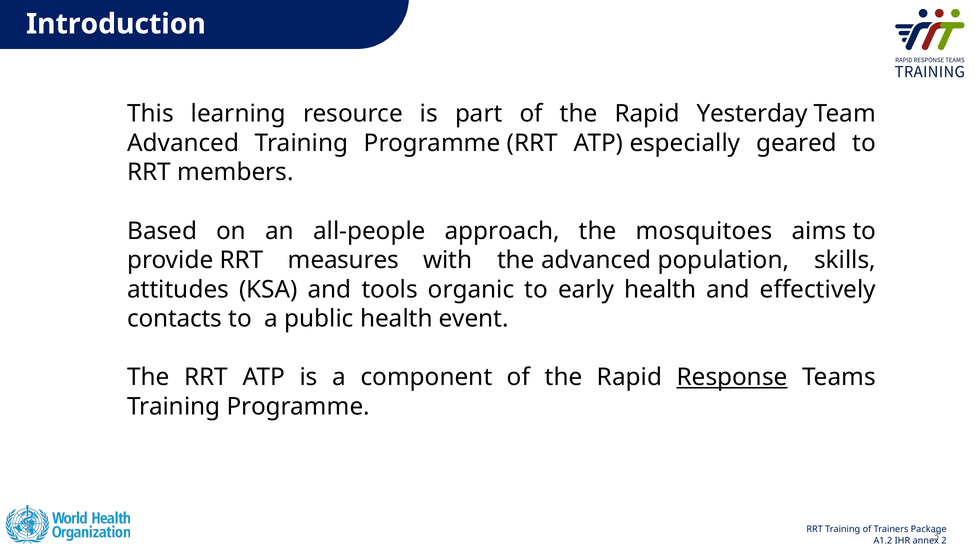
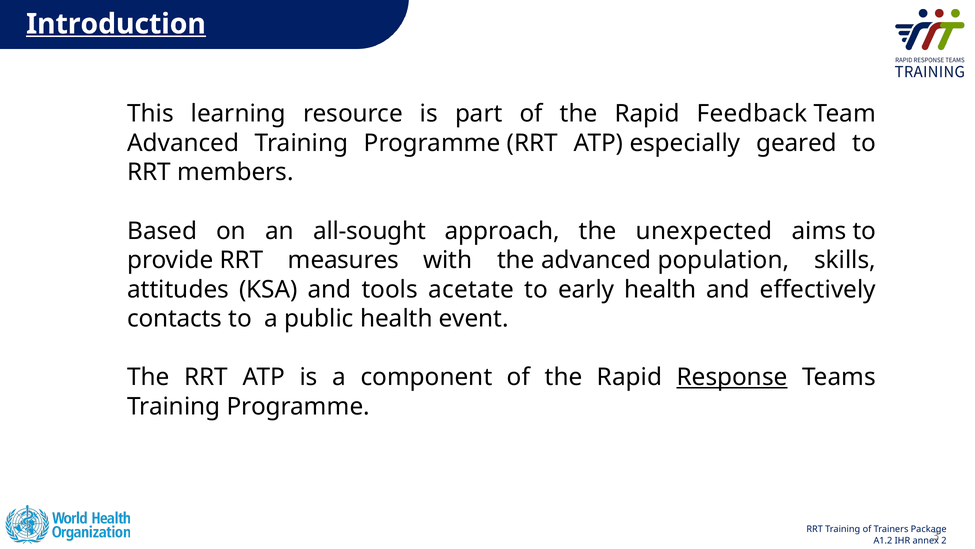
Introduction underline: none -> present (116, 24)
Yesterday: Yesterday -> Feedback (752, 114)
all-people: all-people -> all-sought (370, 231)
mosquitoes: mosquitoes -> unexpected (704, 231)
organic: organic -> acetate (471, 289)
